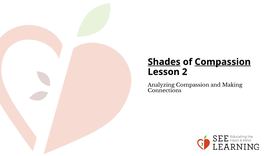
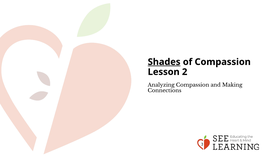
Compassion underline: present -> none (223, 62)
